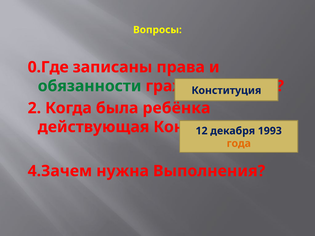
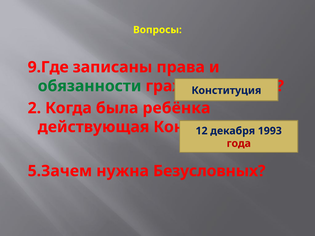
0.Где: 0.Где -> 9.Где (48, 67)
года colour: orange -> red (239, 144)
4.Зачем: 4.Зачем -> 5.Зачем (60, 171)
Выполнения: Выполнения -> Безусловных (209, 171)
